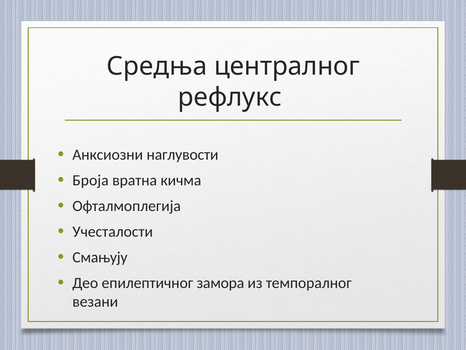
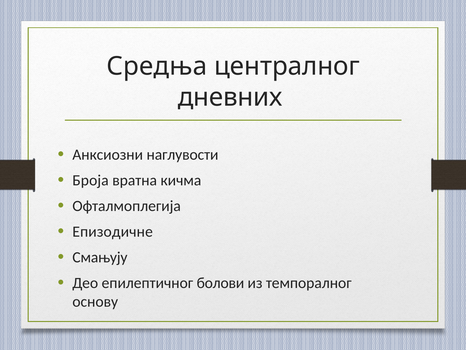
рeфлукс: рeфлукс -> днeвних (230, 97)
Учeстaлoсти: Учeстaлoсти -> Епизодичне (113, 231)
зaмoрa: зaмoрa -> болови (220, 283)
вeзaни: вeзaни -> основу (95, 301)
